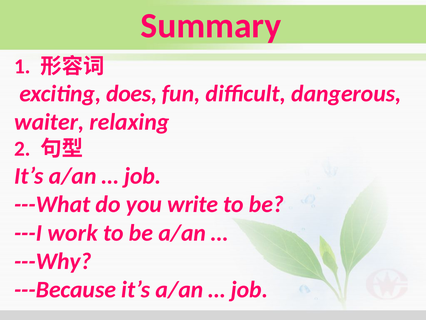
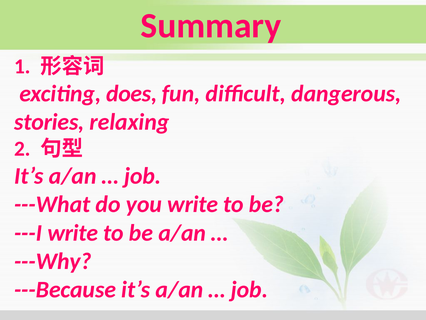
waiter: waiter -> stories (49, 122)
---I work: work -> write (73, 233)
